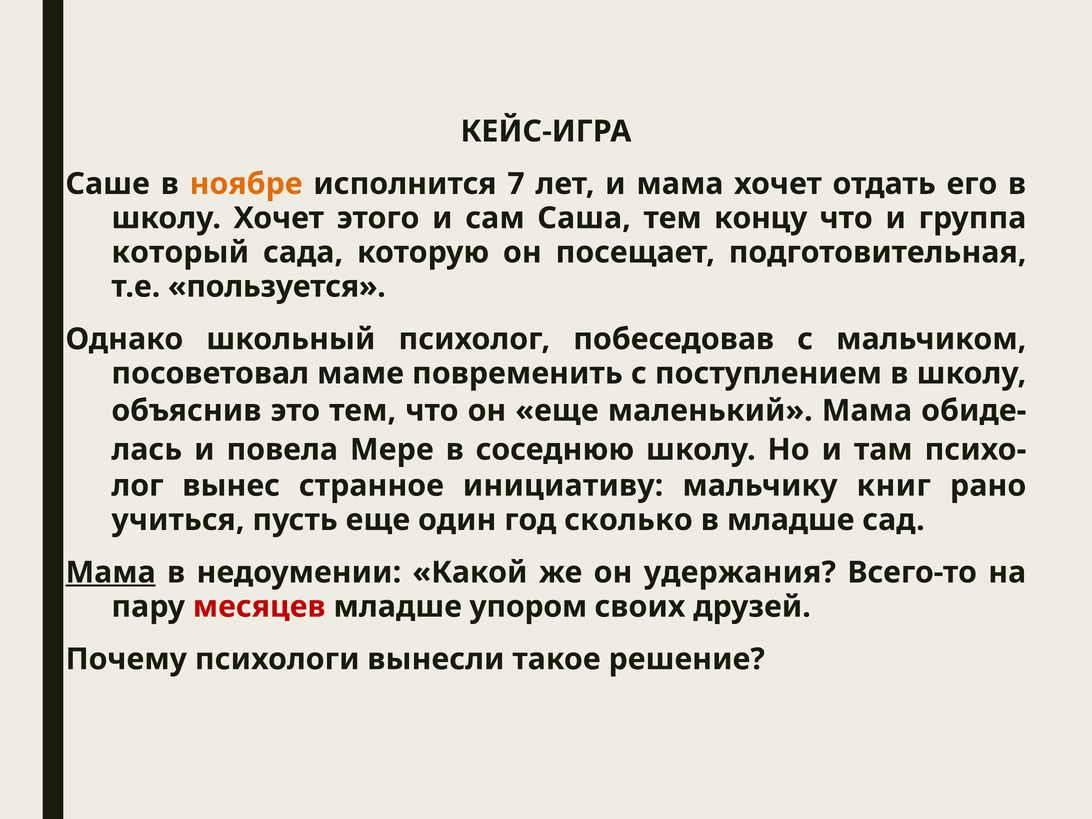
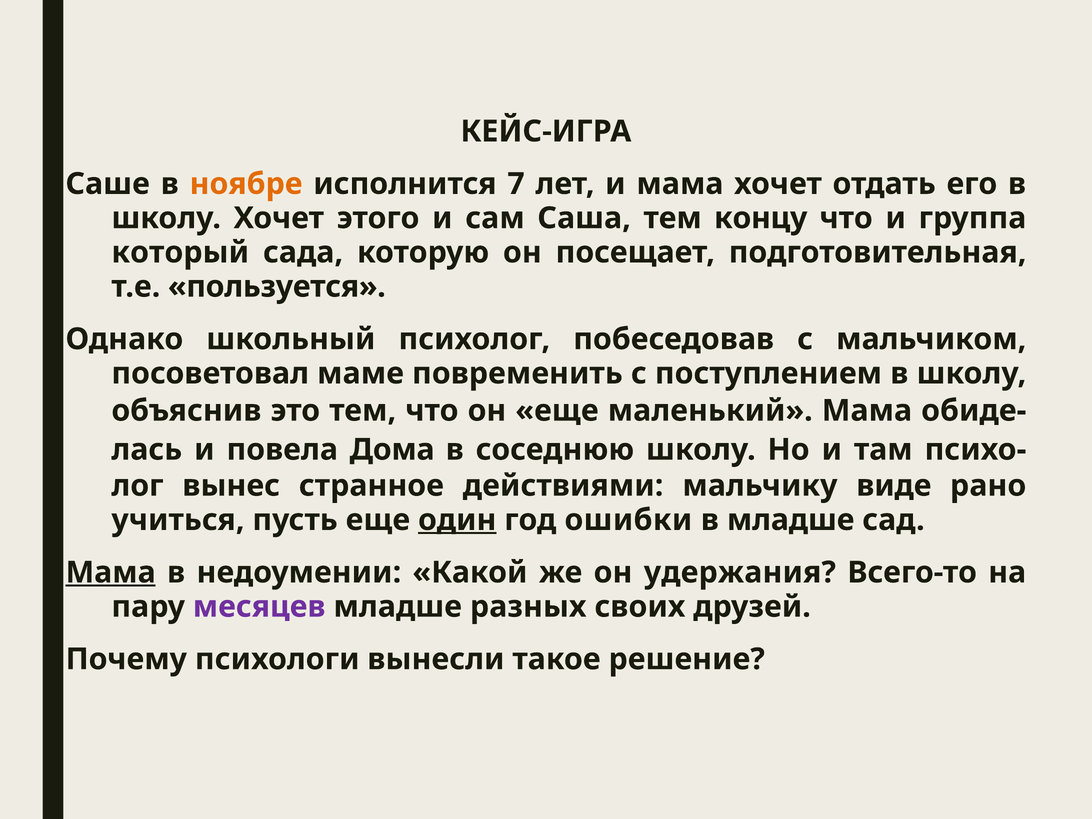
Мере: Мере -> Дома (392, 450)
инициативу: инициативу -> действиями (563, 486)
книг: книг -> виде (894, 486)
один underline: none -> present (457, 520)
сколько: сколько -> ошибки (628, 520)
месяцев colour: red -> purple (259, 607)
упором: упором -> разных (528, 607)
